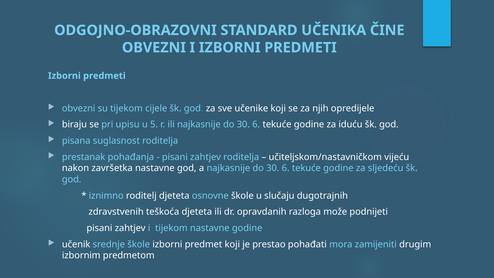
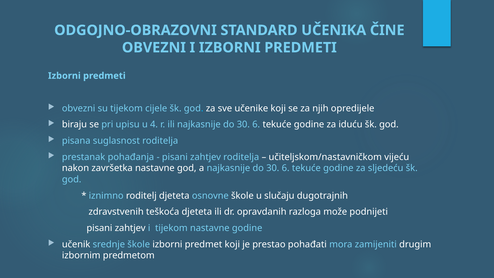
5: 5 -> 4 (154, 125)
